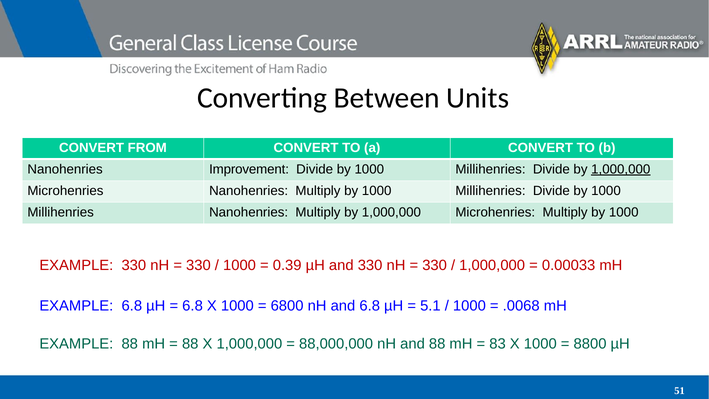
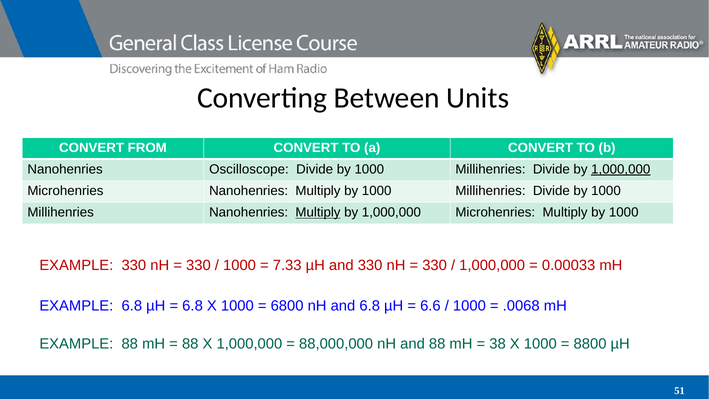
Improvement: Improvement -> Oscilloscope (249, 169)
Multiply underline: none -> present (318, 212)
0.39: 0.39 -> 7.33 (287, 265)
5.1: 5.1 -> 6.6 (430, 306)
83: 83 -> 38 (498, 343)
